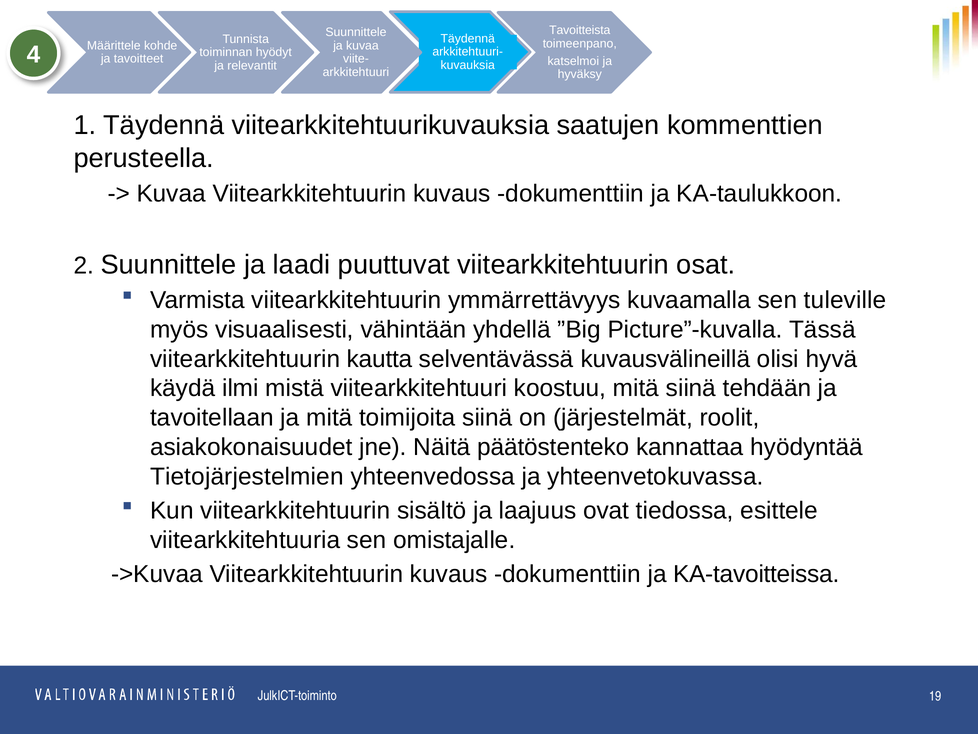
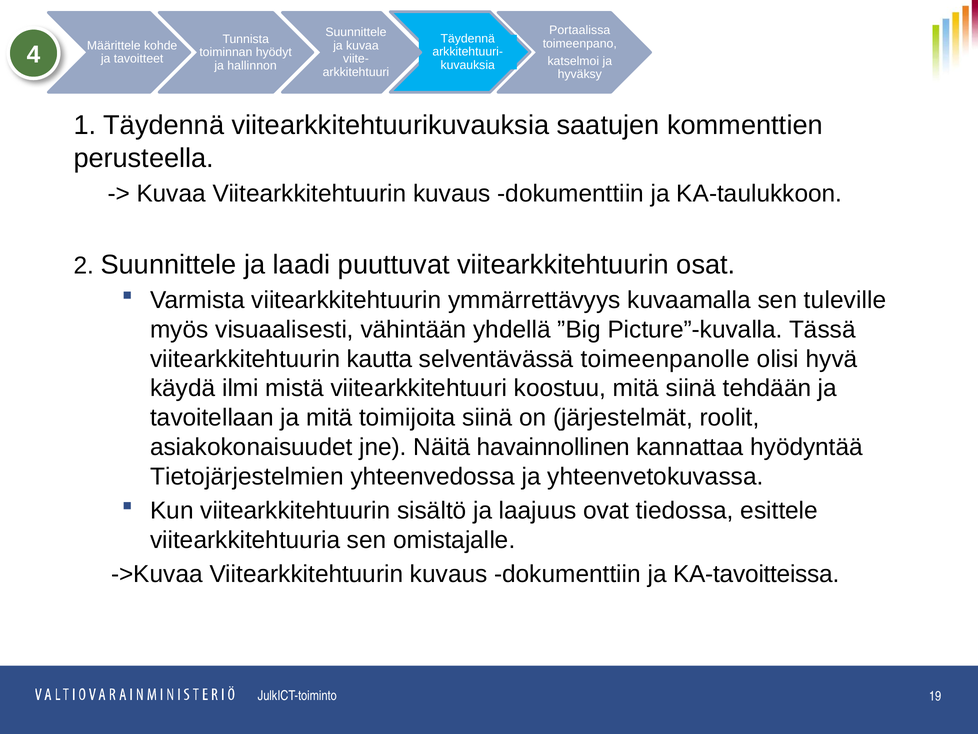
Tavoitteista: Tavoitteista -> Portaalissa (580, 30)
relevantit: relevantit -> hallinnon (252, 65)
kuvausvälineillä: kuvausvälineillä -> toimeenpanolle (665, 359)
päätöstenteko: päätöstenteko -> havainnollinen (553, 447)
